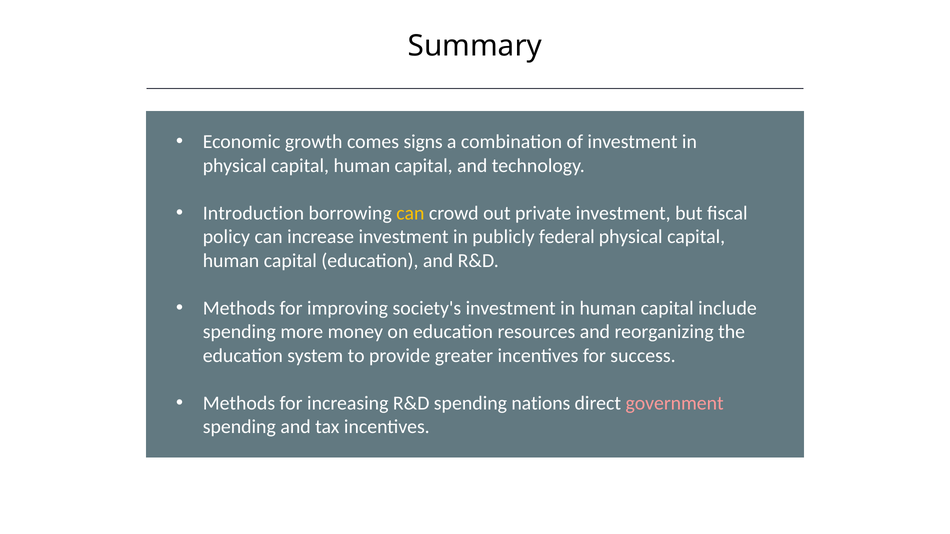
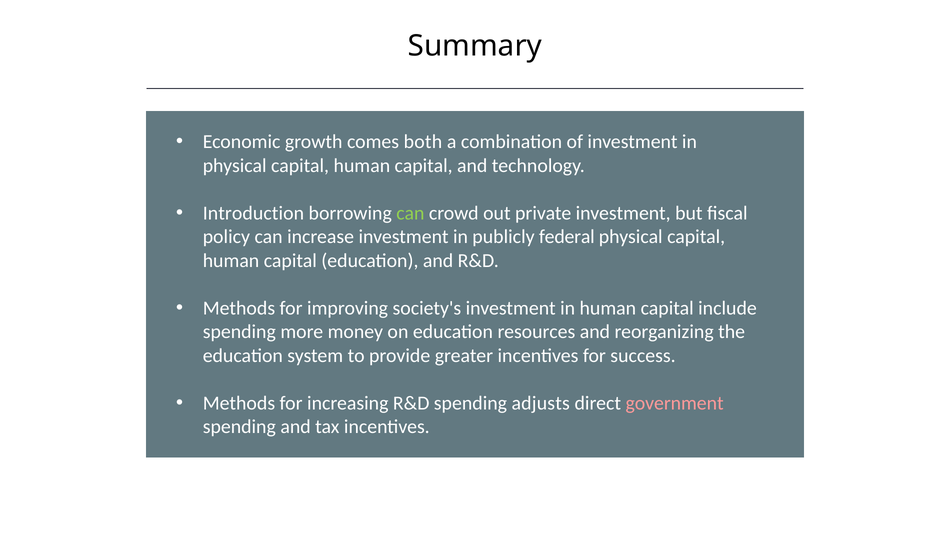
signs: signs -> both (423, 142)
can colour: yellow -> light green (410, 213)
nations: nations -> adjusts (541, 403)
